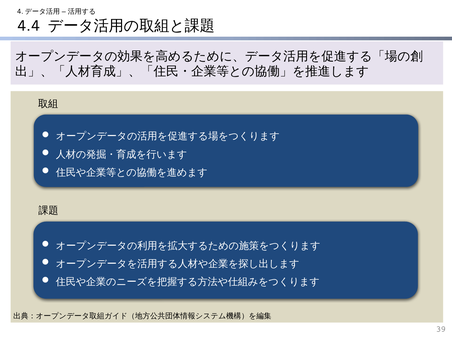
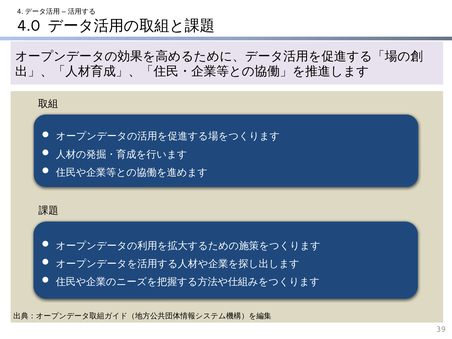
4.4: 4.4 -> 4.0 (29, 26)
